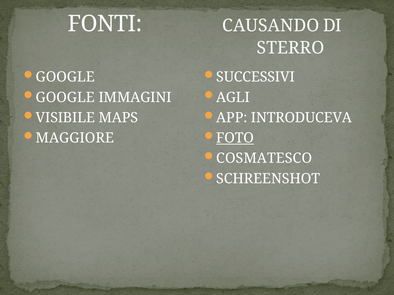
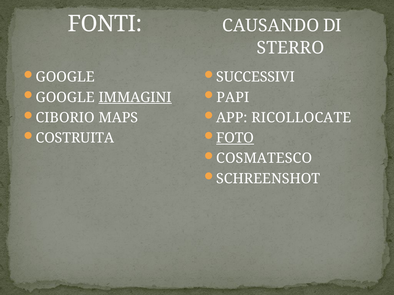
IMMAGINI underline: none -> present (135, 97)
AGLI: AGLI -> PAPI (233, 97)
VISIBILE: VISIBILE -> CIBORIO (65, 118)
INTRODUCEVA: INTRODUCEVA -> RICOLLOCATE (301, 118)
MAGGIORE: MAGGIORE -> COSTRUITA (75, 138)
